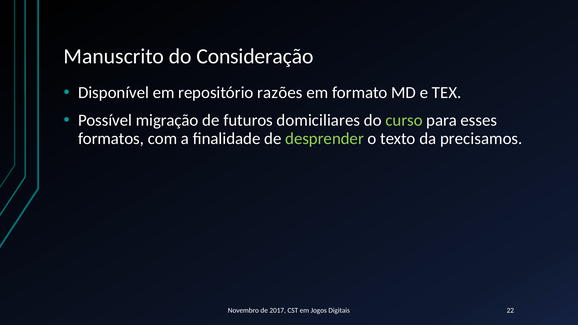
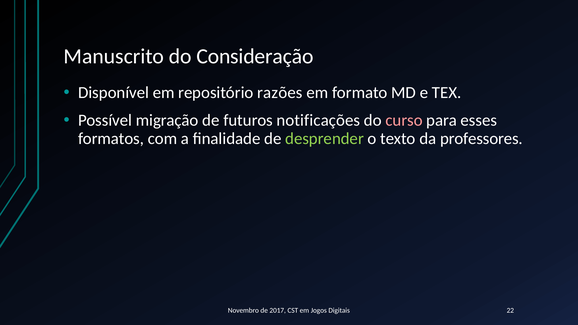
domiciliares: domiciliares -> notificações (318, 120)
curso colour: light green -> pink (404, 120)
precisamos: precisamos -> professores (481, 139)
